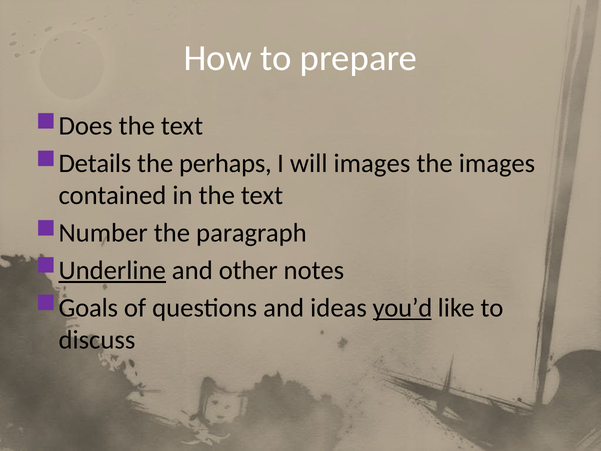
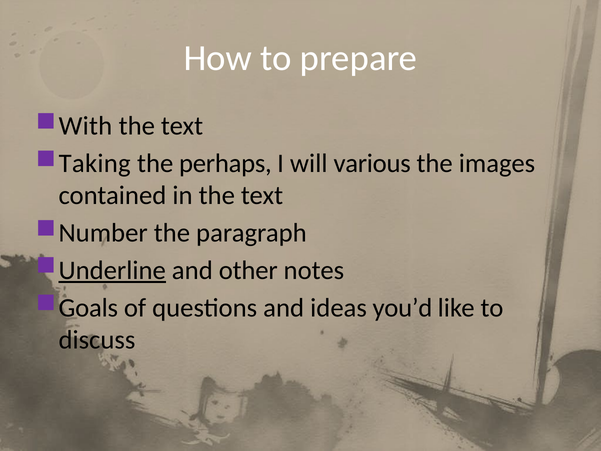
Does: Does -> With (85, 126)
Details: Details -> Taking (95, 163)
will images: images -> various (372, 163)
you’d underline: present -> none (402, 308)
